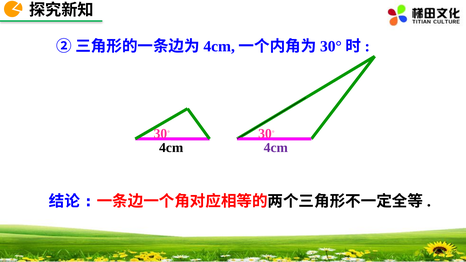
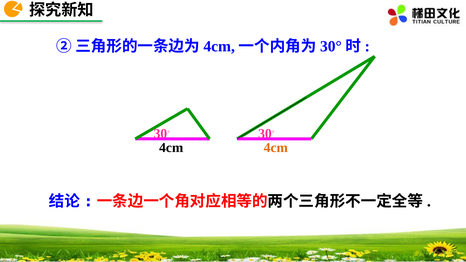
4cm colour: purple -> orange (276, 148)
